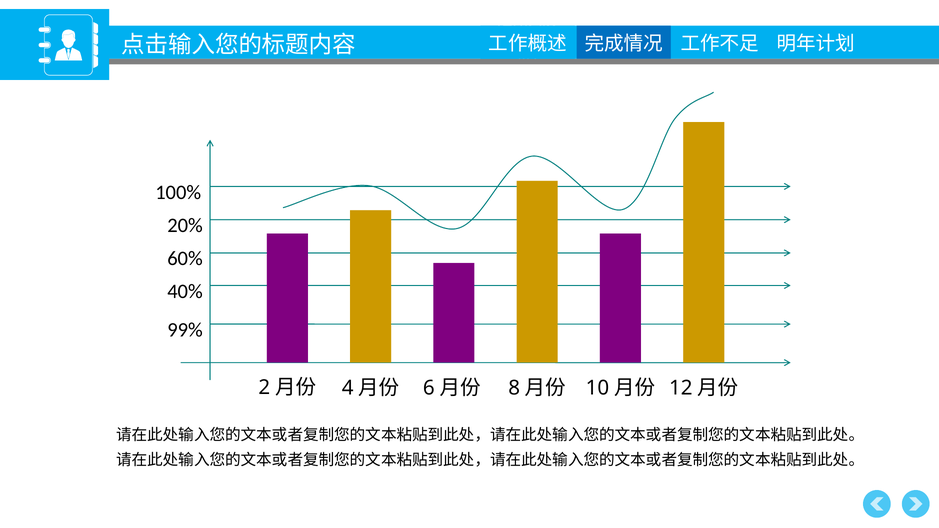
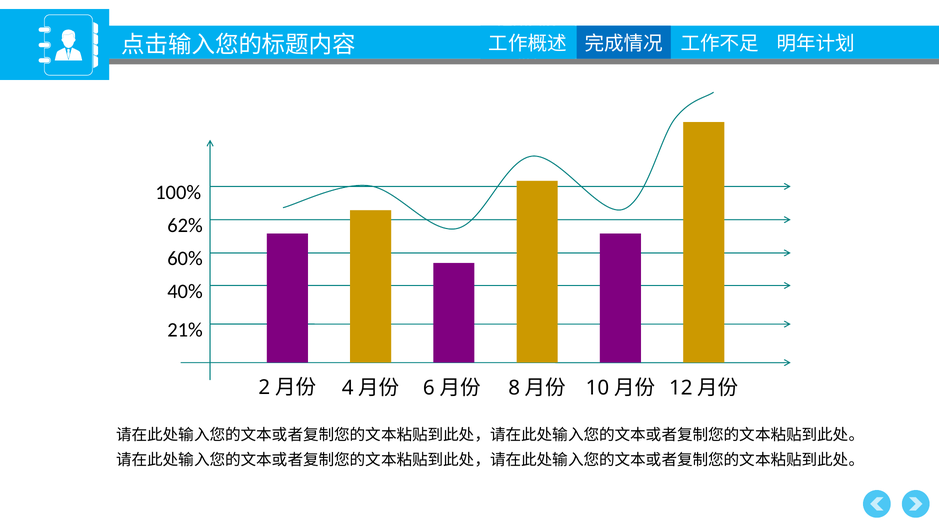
20%: 20% -> 62% (185, 226)
99%: 99% -> 21% (185, 330)
